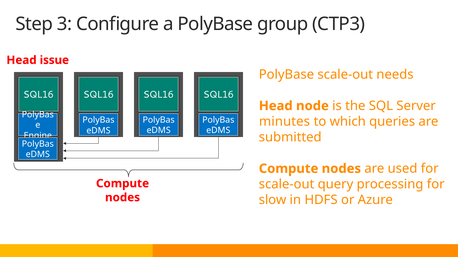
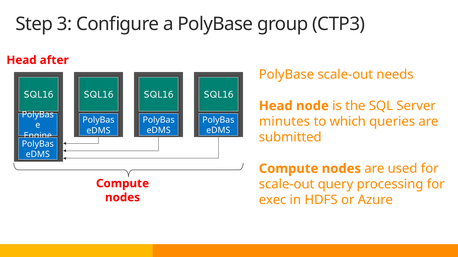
issue: issue -> after (54, 60)
slow: slow -> exec (273, 200)
